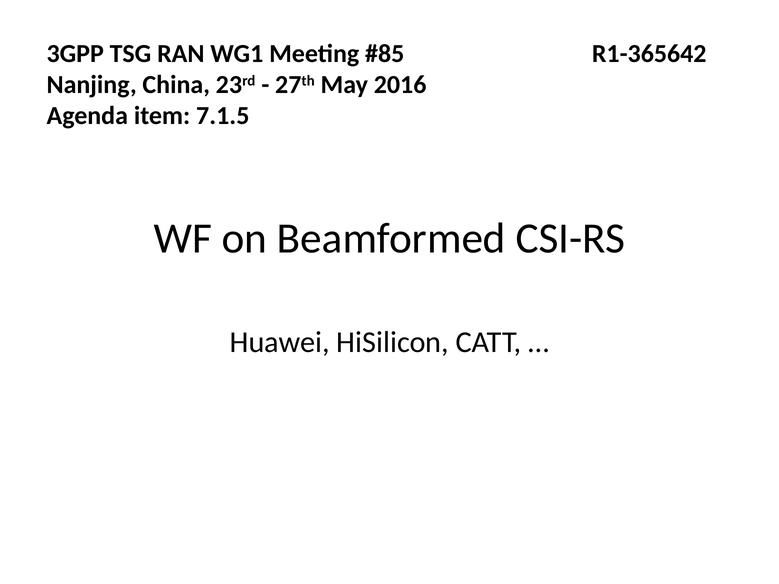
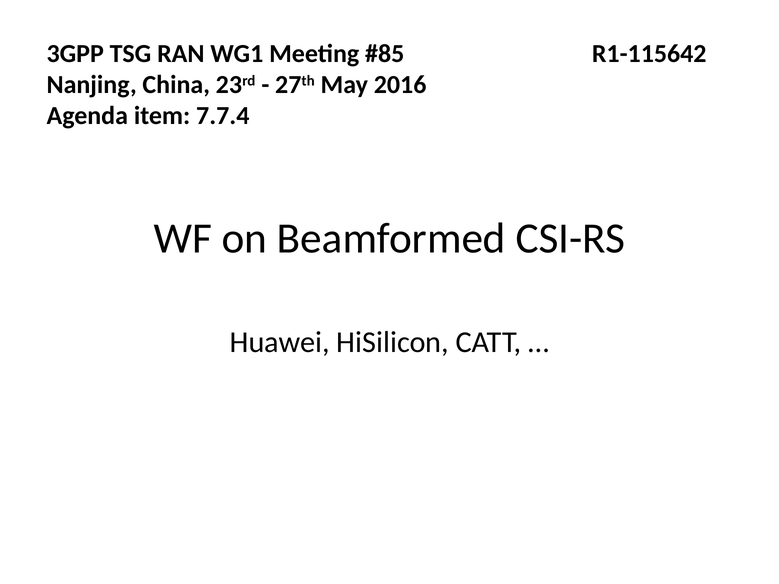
R1-365642: R1-365642 -> R1-115642 (649, 54)
7.1.5: 7.1.5 -> 7.7.4 (223, 116)
